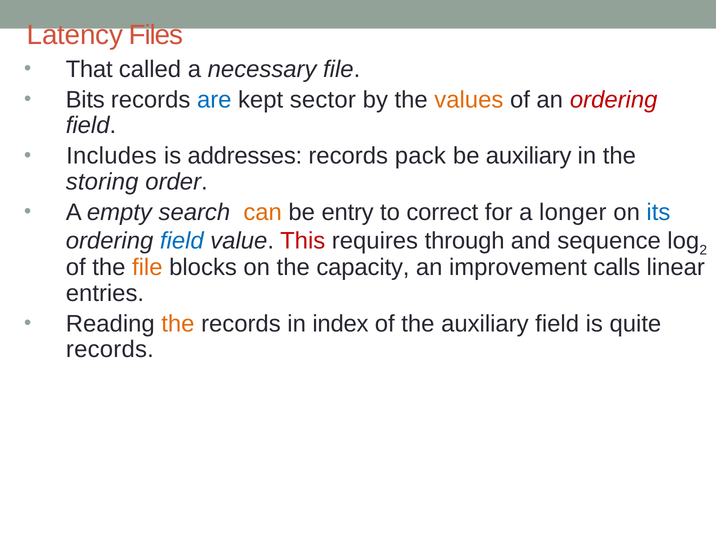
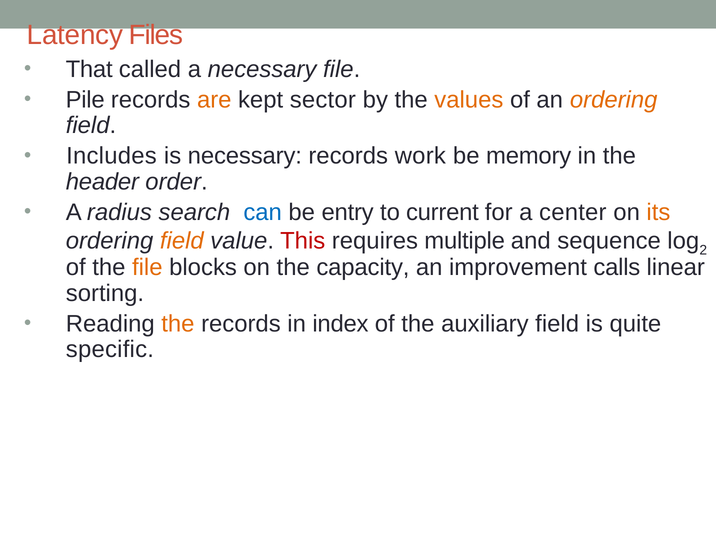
Bits: Bits -> Pile (85, 100)
are colour: blue -> orange (214, 100)
ordering colour: red -> orange (614, 100)
is addresses: addresses -> necessary (245, 156)
pack: pack -> work (420, 156)
be auxiliary: auxiliary -> memory (529, 156)
storing: storing -> header (102, 182)
empty: empty -> radius (119, 212)
can colour: orange -> blue (263, 212)
correct: correct -> current (442, 212)
longer: longer -> center (573, 212)
its colour: blue -> orange (658, 212)
field colour: blue -> orange (182, 241)
through: through -> multiple (465, 241)
entries: entries -> sorting (105, 293)
records: records -> specific (110, 349)
